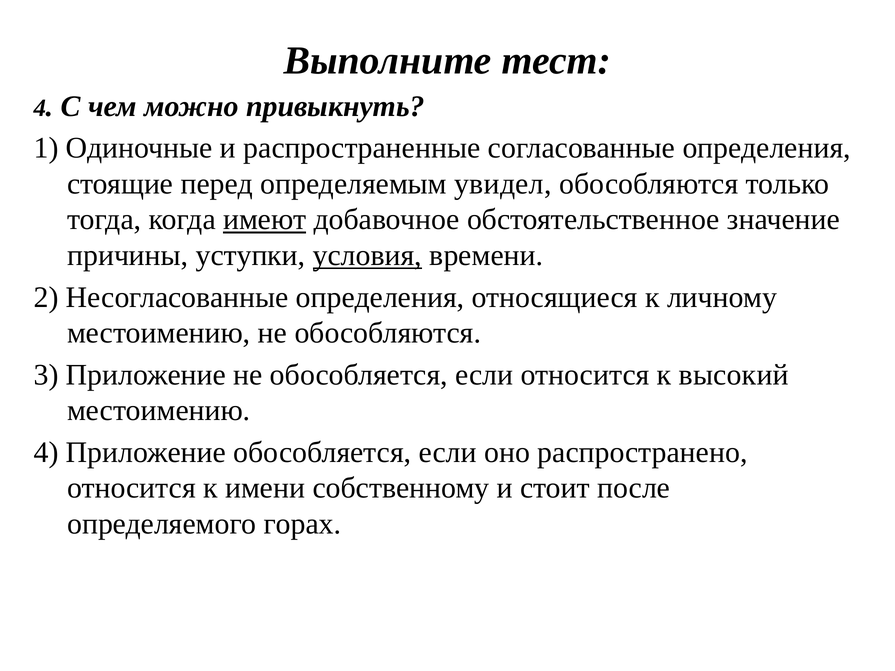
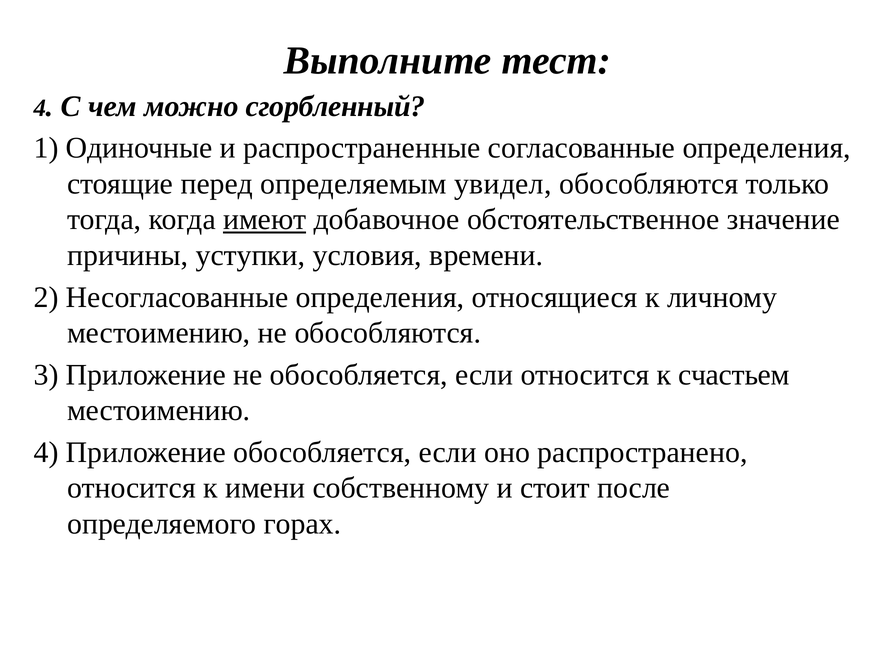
привыкнуть: привыкнуть -> сгорбленный (336, 106)
условия underline: present -> none (367, 256)
высокий: высокий -> счастьем (734, 375)
